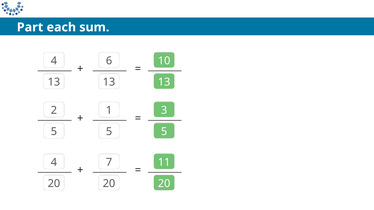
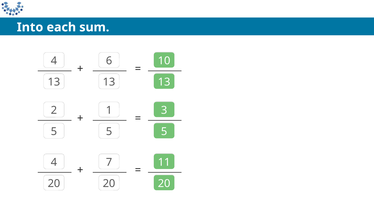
Part: Part -> Into (30, 27)
